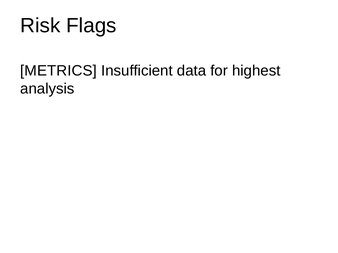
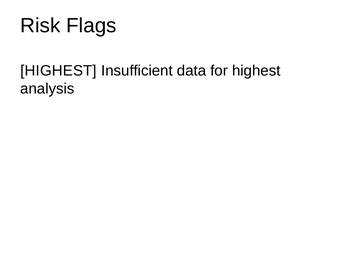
METRICS: METRICS -> HIGHEST (59, 71)
